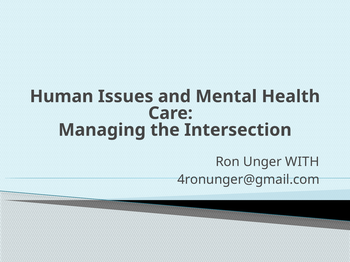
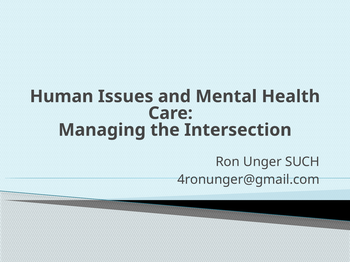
WITH: WITH -> SUCH (302, 162)
